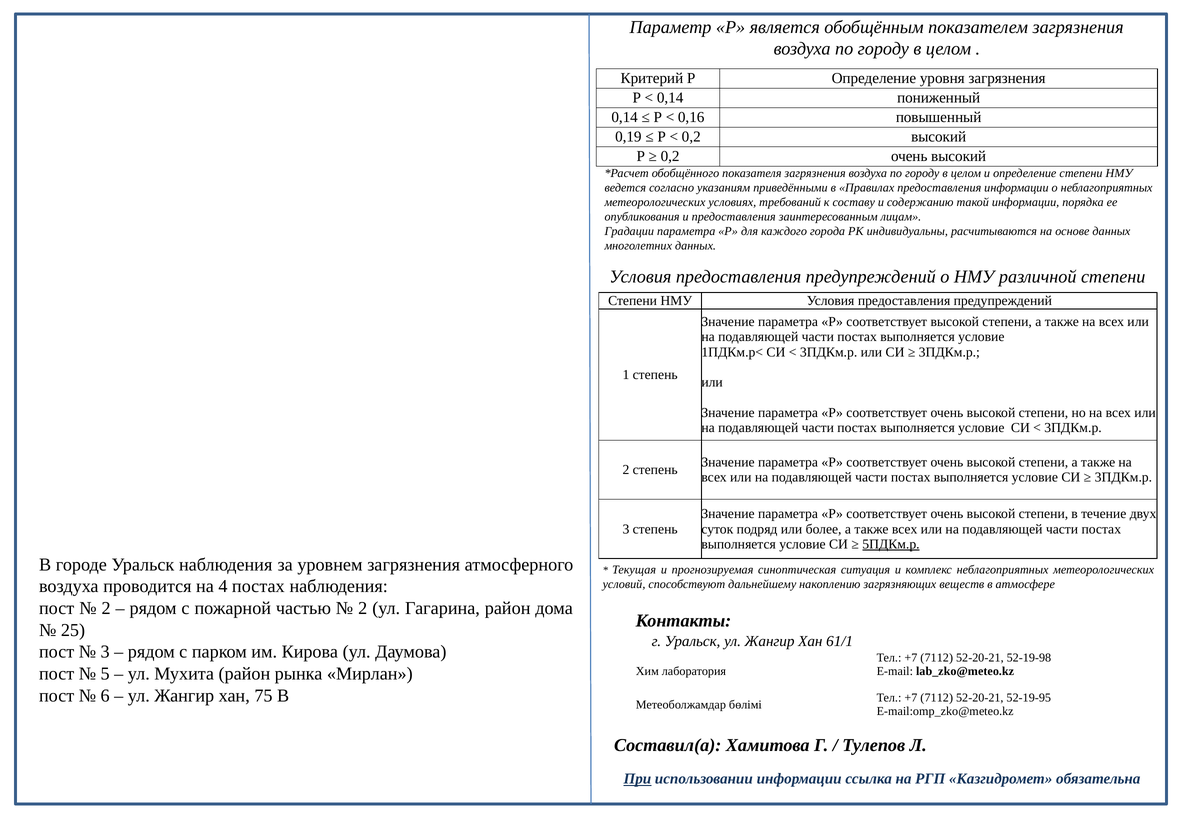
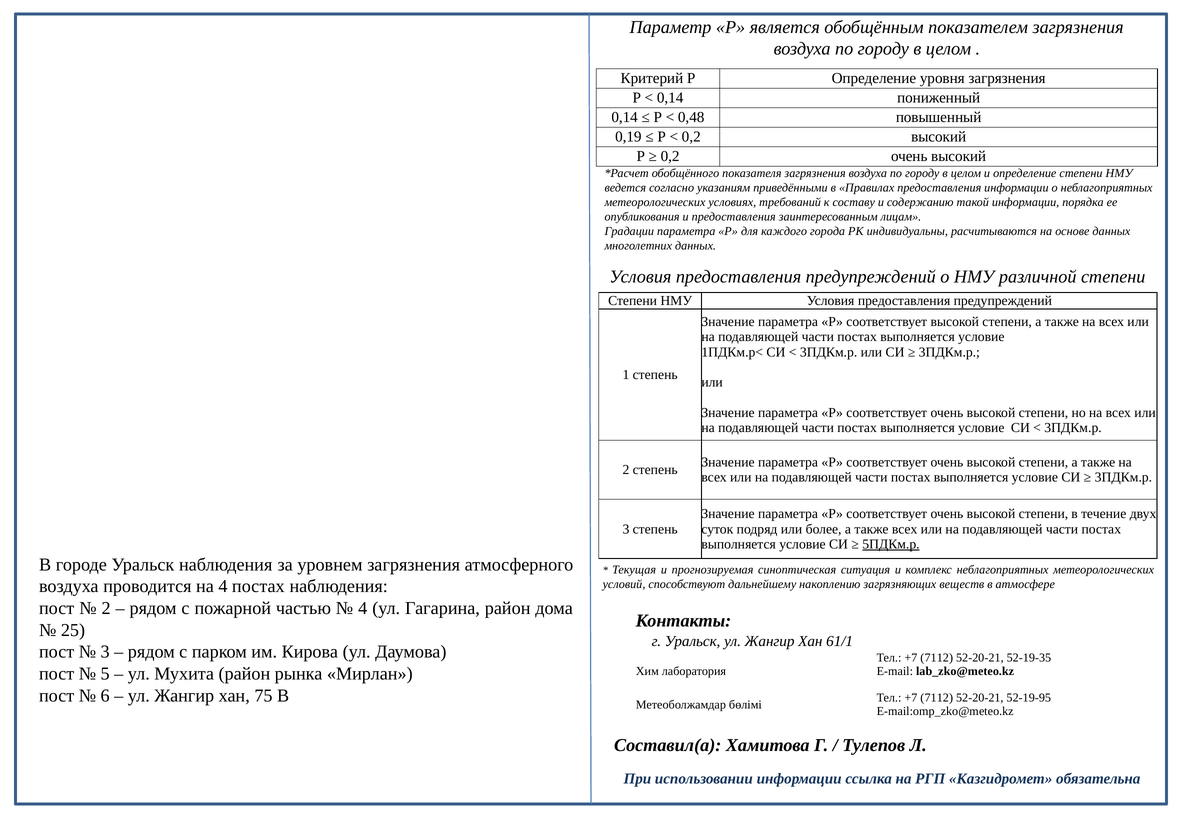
0,16: 0,16 -> 0,48 (691, 117)
2: 2 -> 4 (363, 609)
52-19-98: 52-19-98 -> 52-19-35 (1029, 658)
При underline: present -> none (637, 779)
